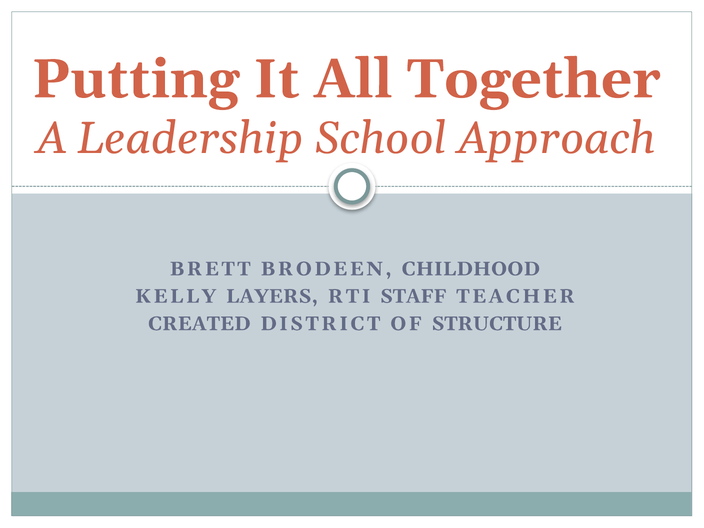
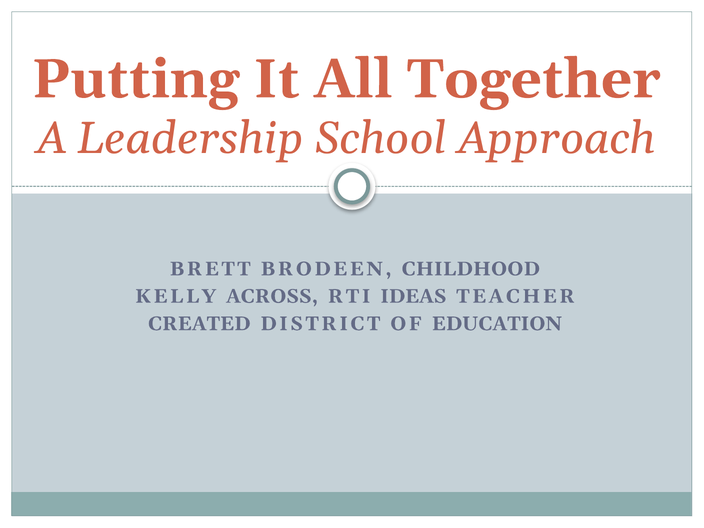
LAYERS: LAYERS -> ACROSS (272, 296)
STAFF: STAFF -> IDEAS (413, 296)
STRUCTURE: STRUCTURE -> EDUCATION (497, 324)
